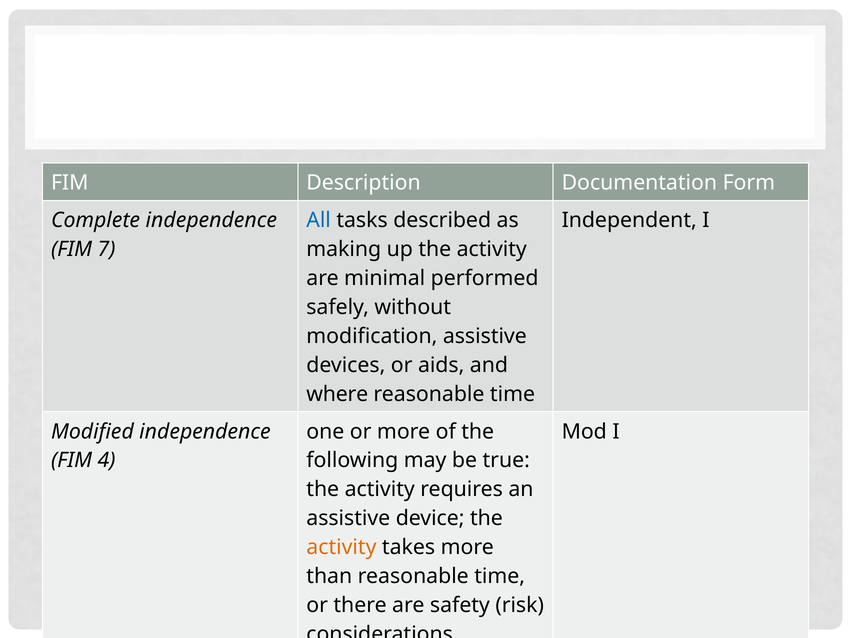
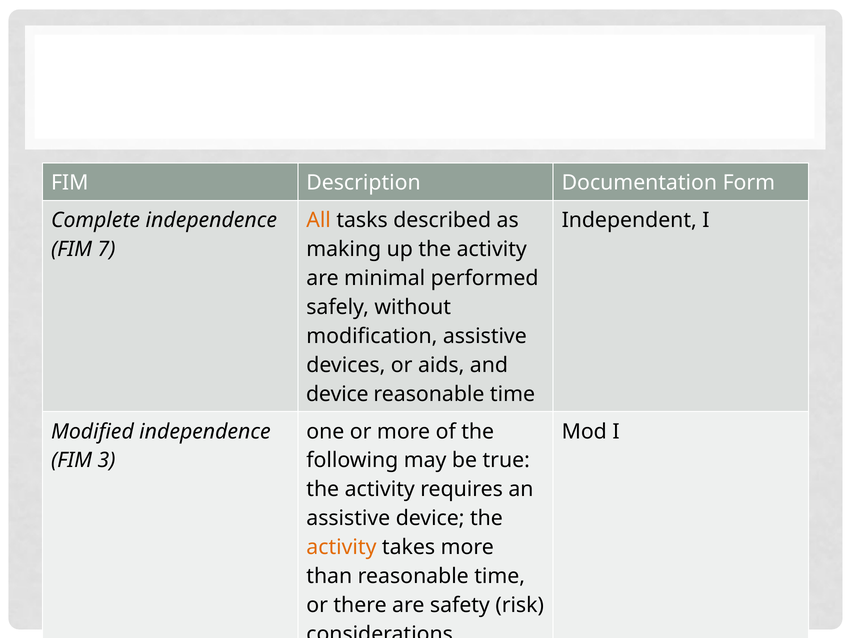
All colour: blue -> orange (319, 221)
where: where -> device (337, 394)
4: 4 -> 3 (106, 461)
